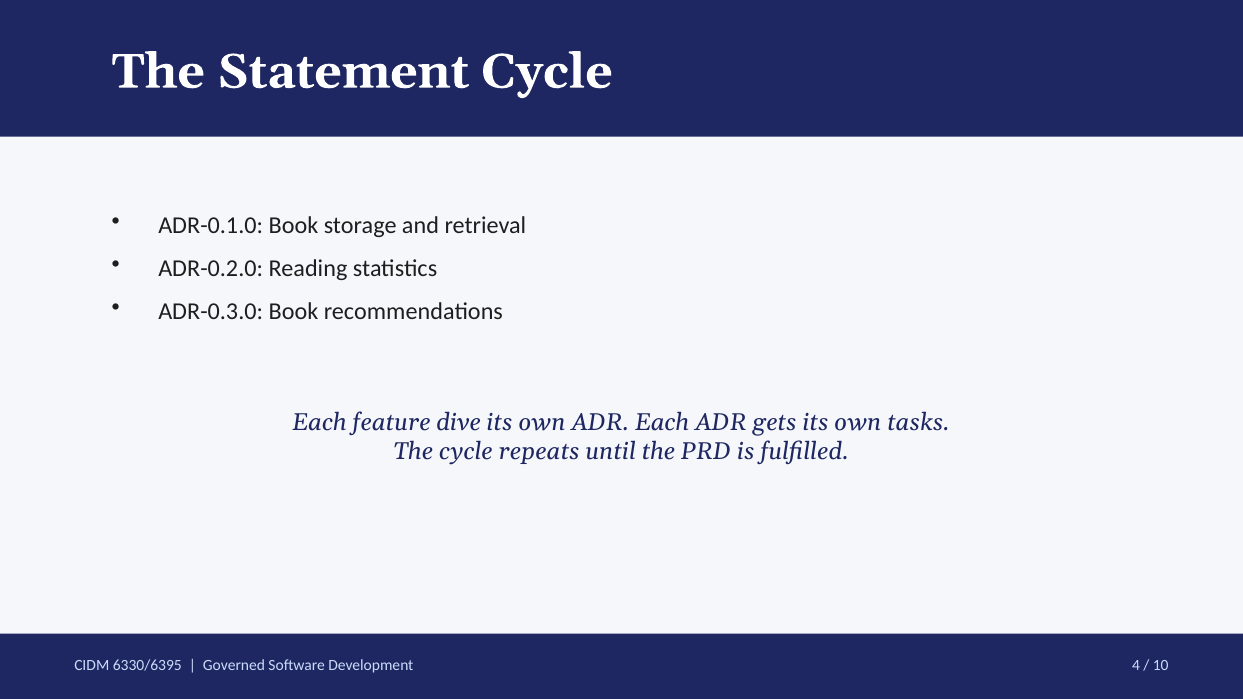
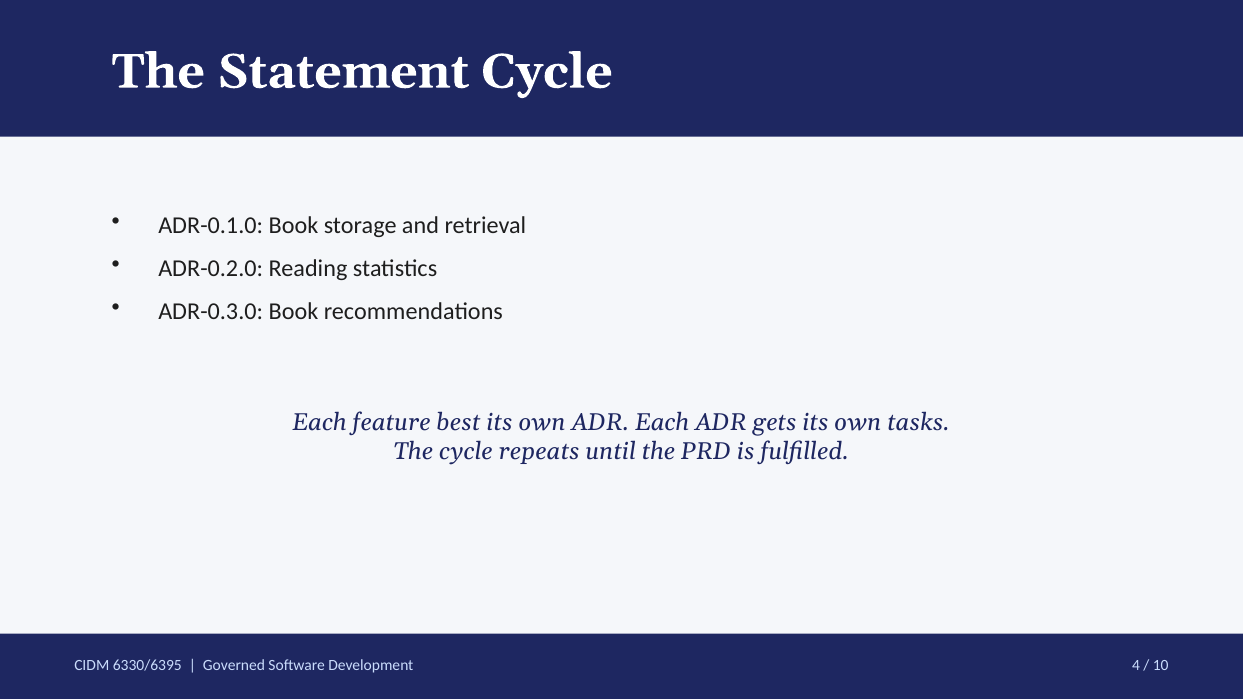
dive: dive -> best (458, 422)
